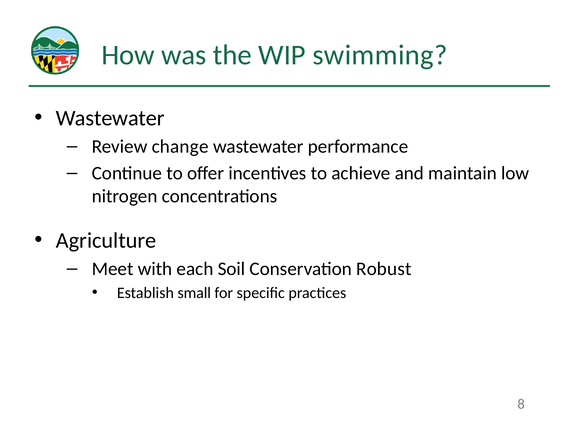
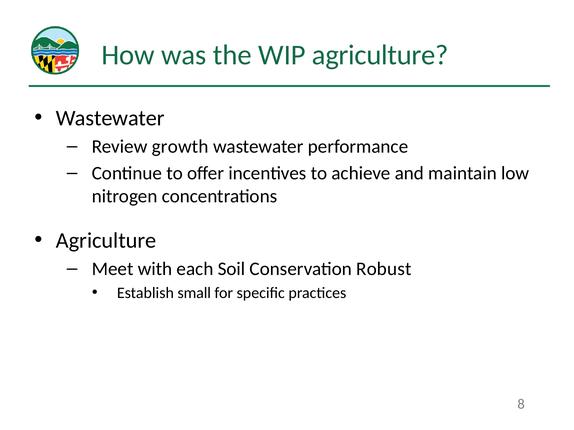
WIP swimming: swimming -> agriculture (380, 55)
change: change -> growth (180, 147)
